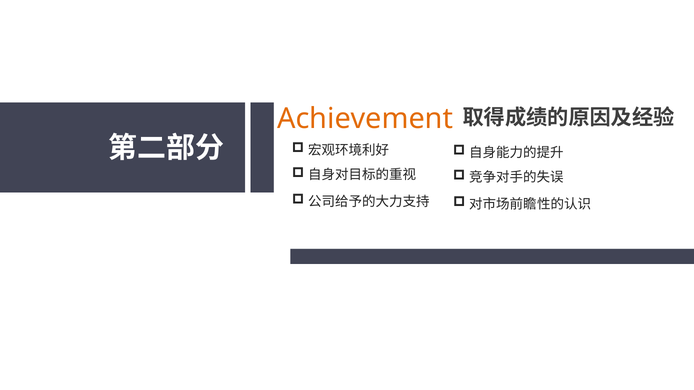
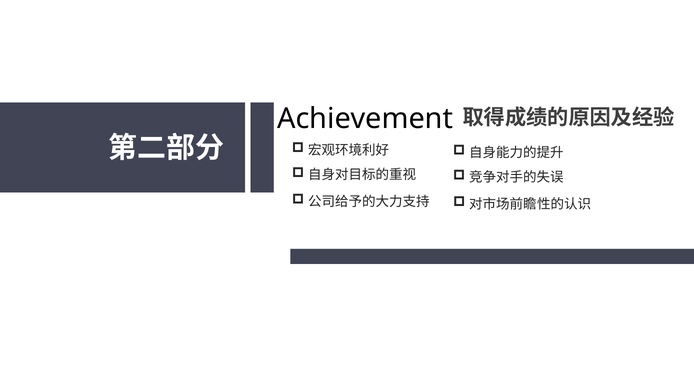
Achievement colour: orange -> black (365, 119)
